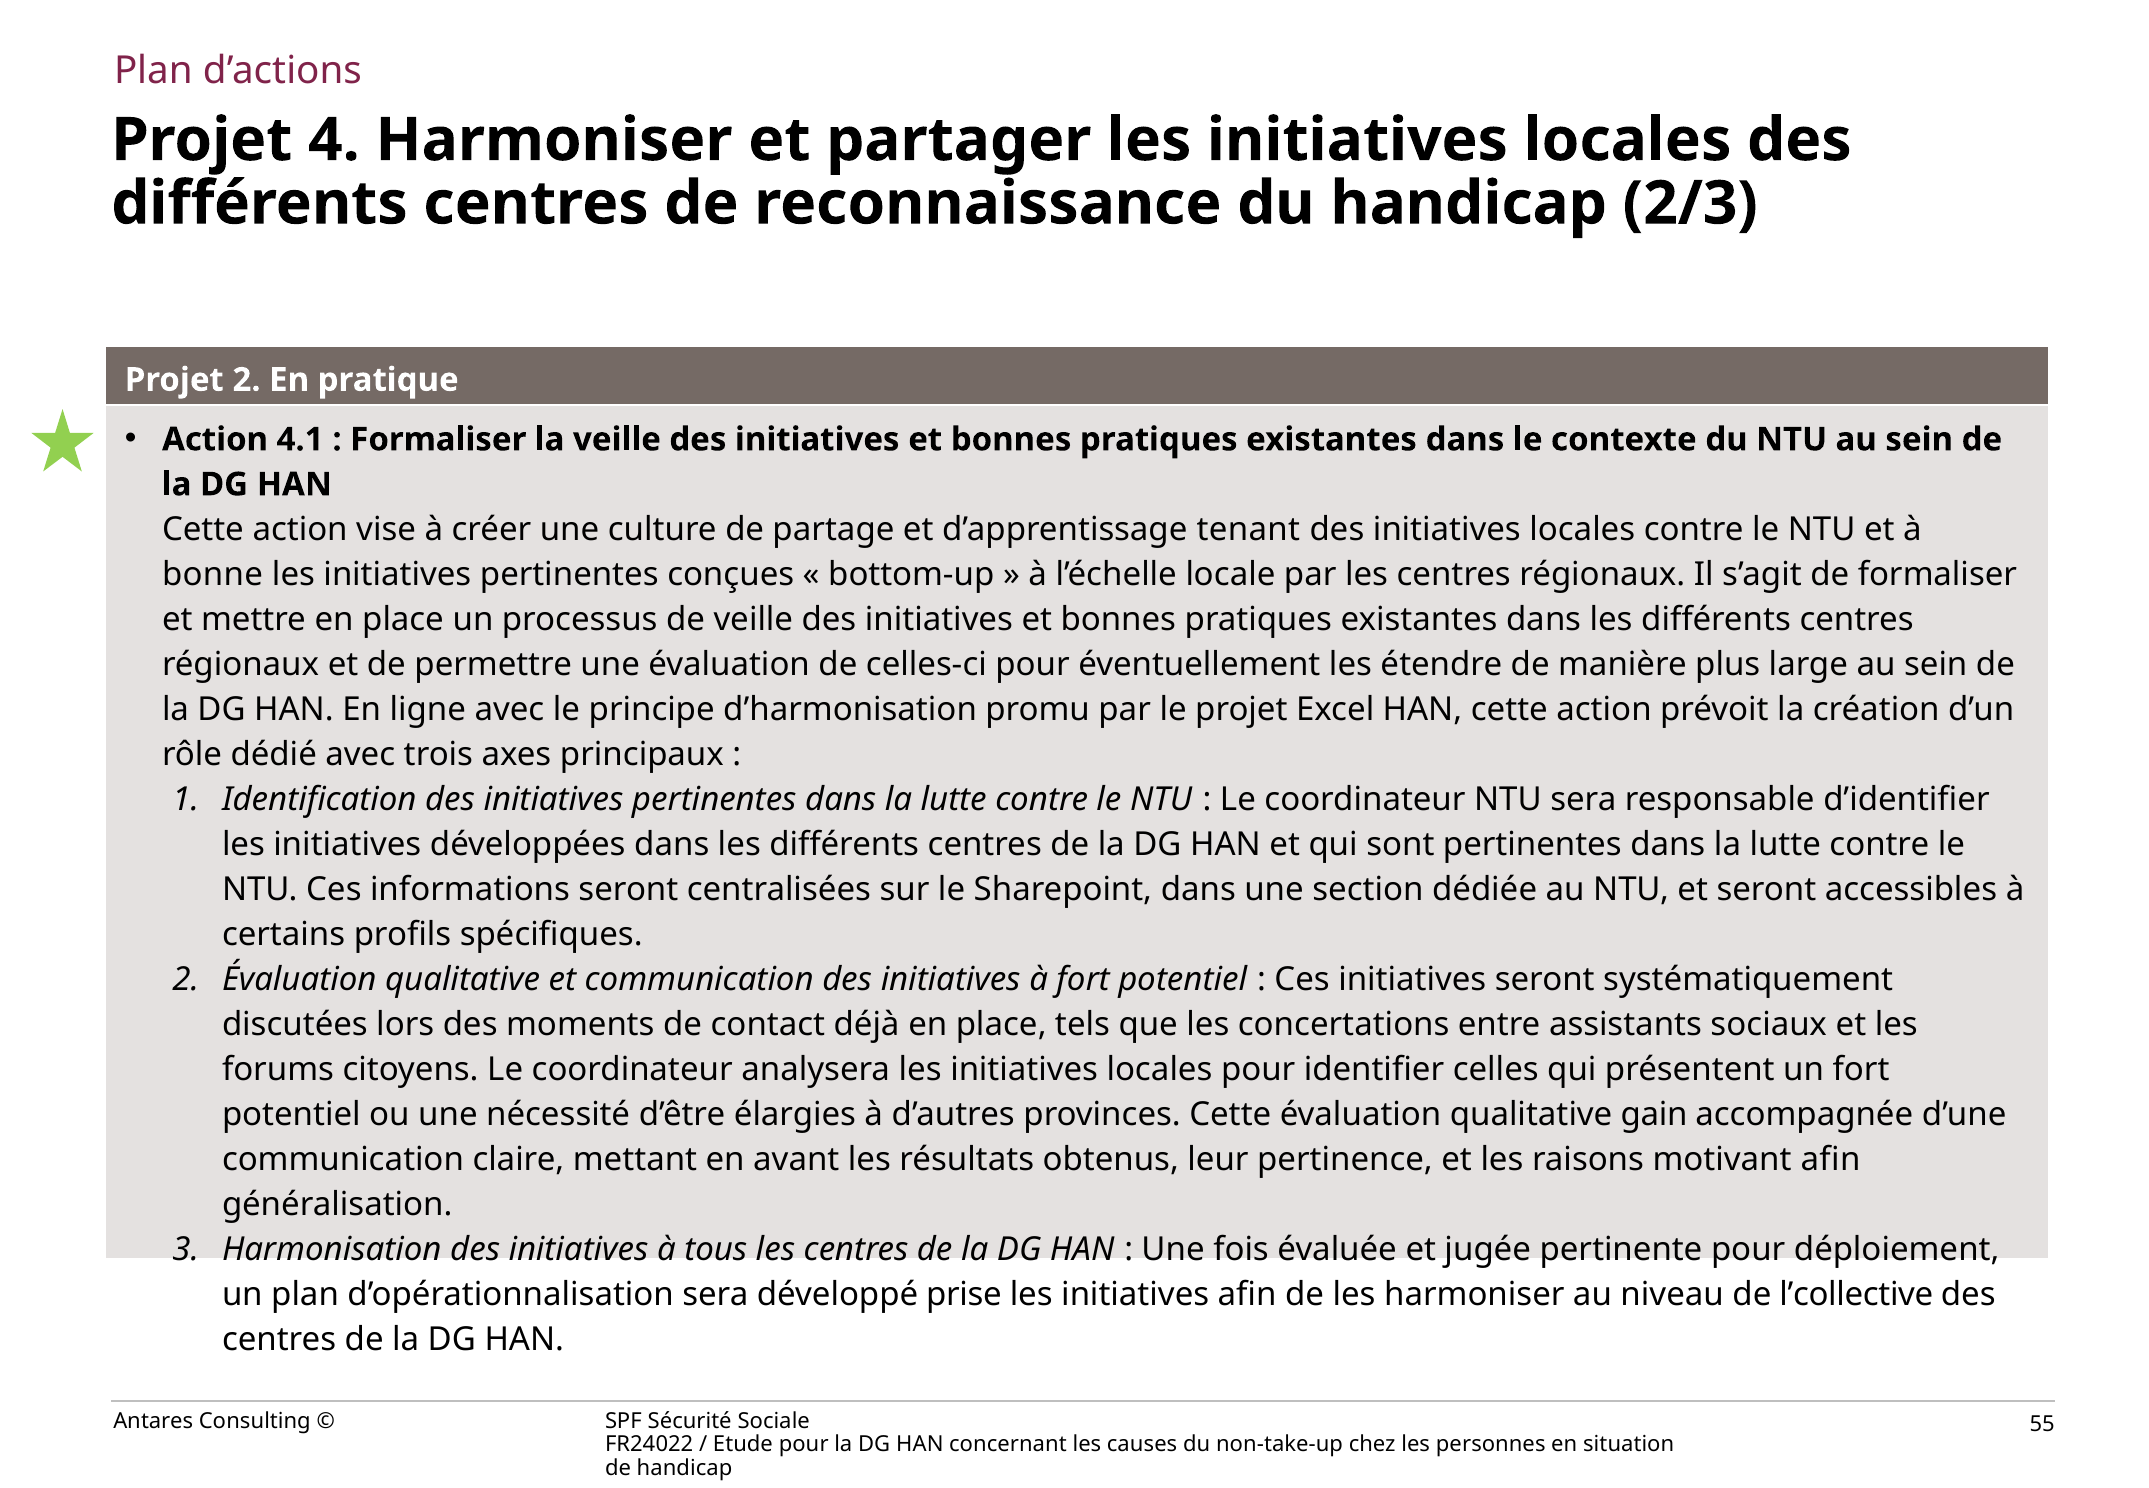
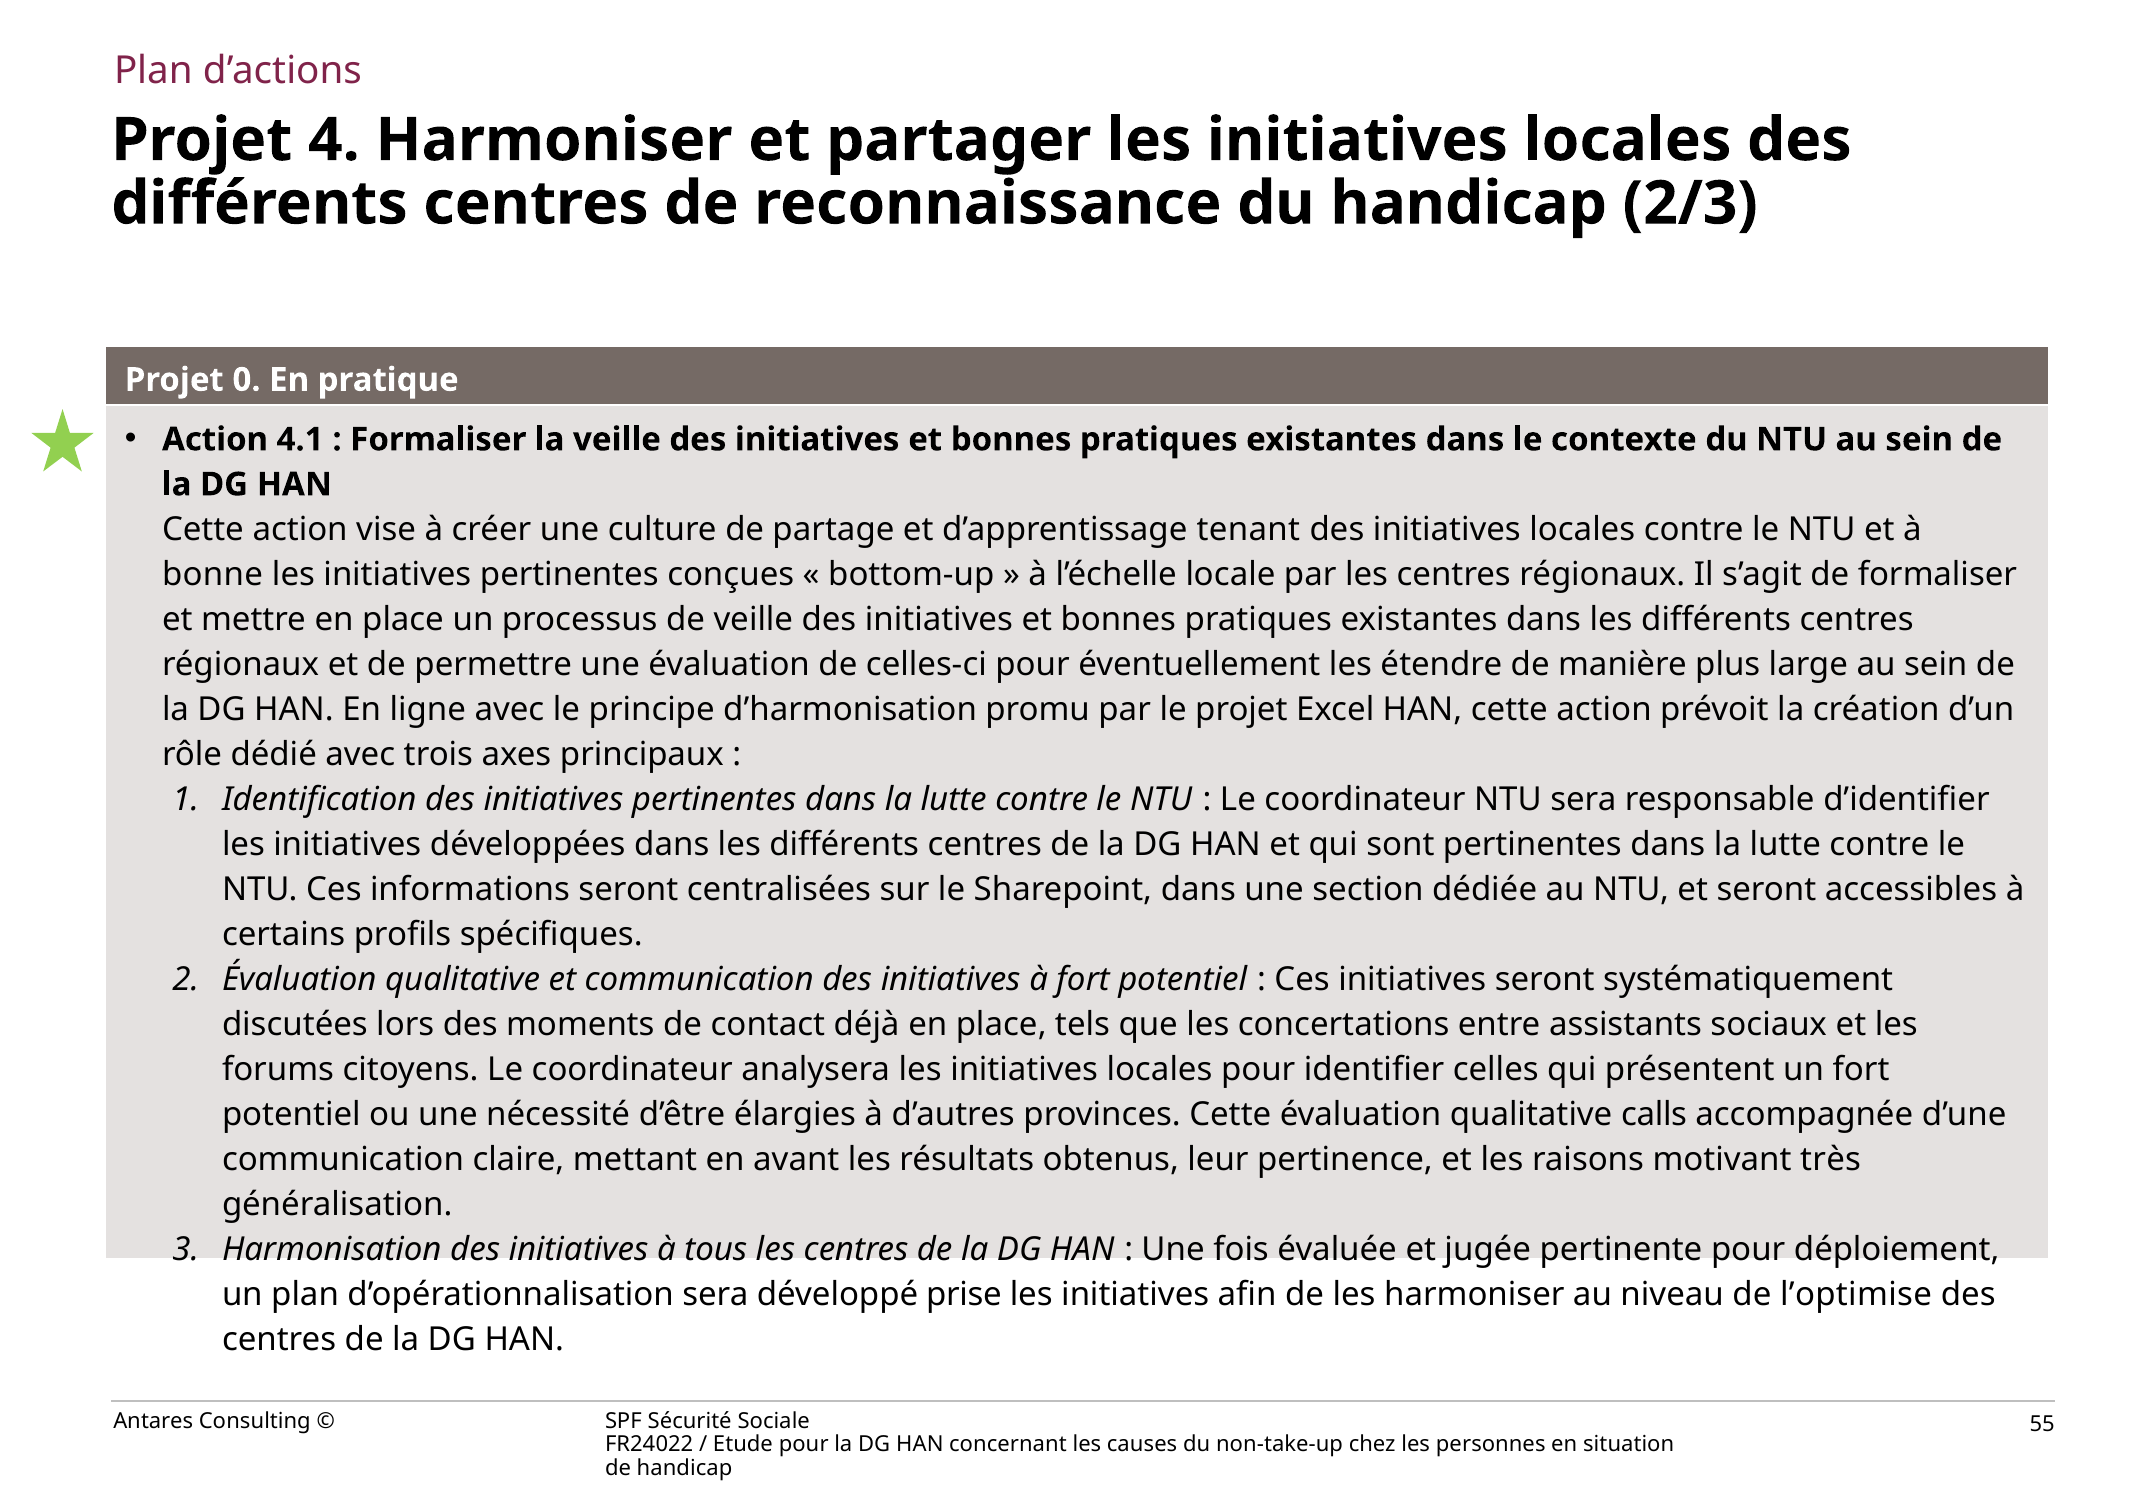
Projet 2: 2 -> 0 (247, 380)
gain: gain -> calls (1654, 1114)
motivant afin: afin -> très (1831, 1159)
l’collective: l’collective -> l’optimise (1856, 1294)
